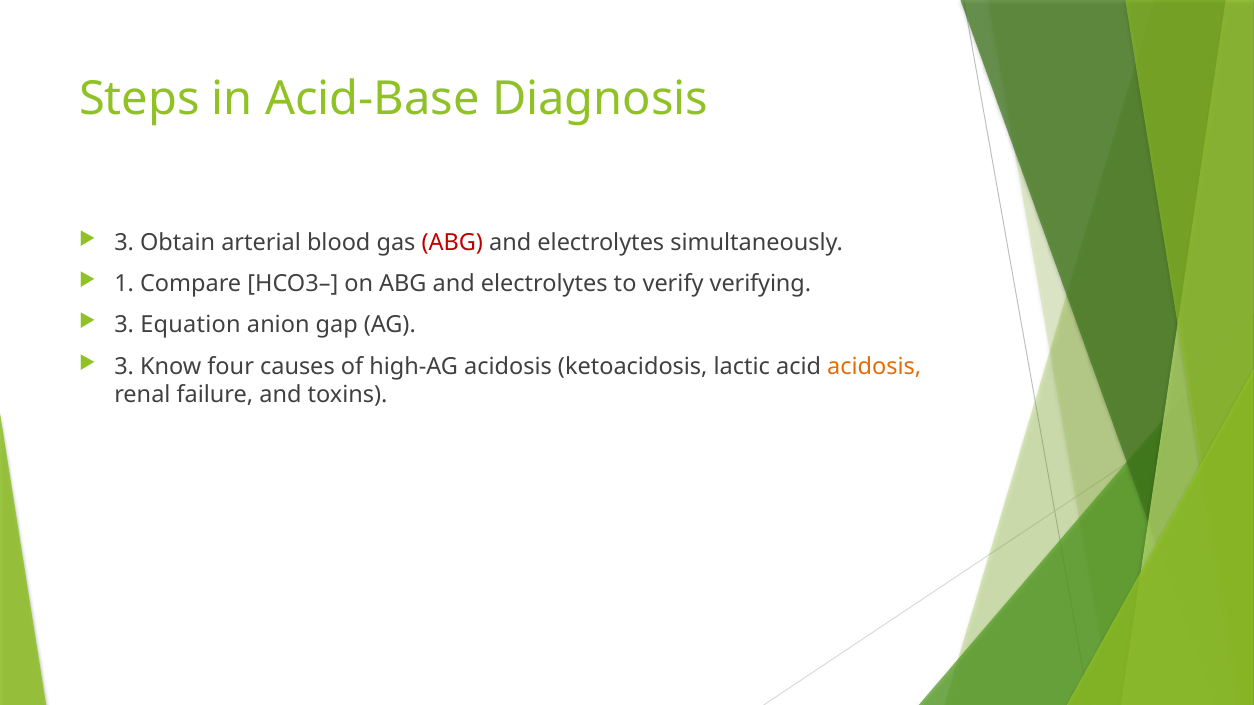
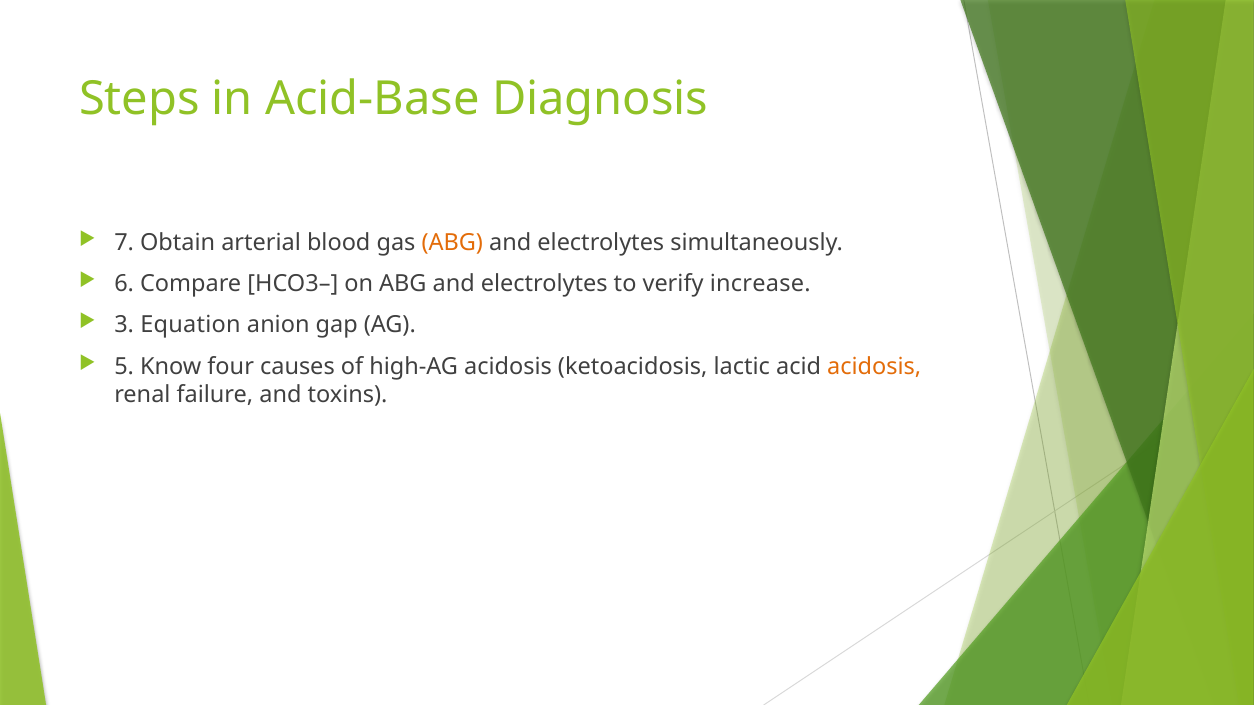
3: 3 -> 7 (124, 243)
ABG colour: red -> orange (452, 243)
1: 1 -> 6 (124, 284)
verifying: verifying -> increase (760, 284)
3: 3 -> 5 (124, 367)
